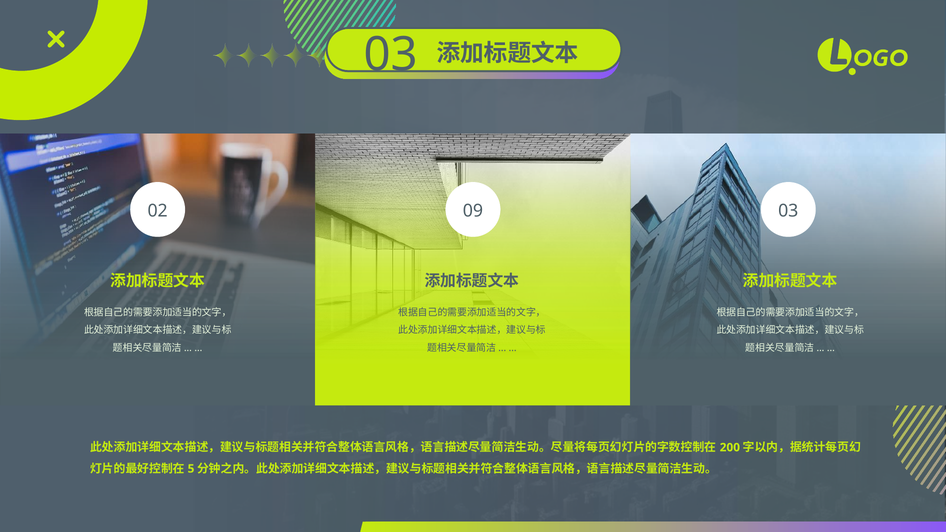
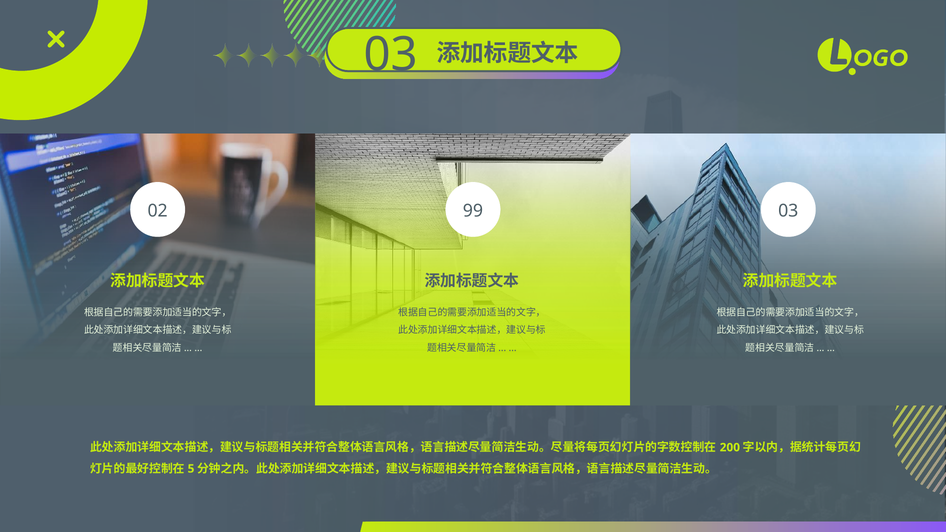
09: 09 -> 99 (473, 211)
